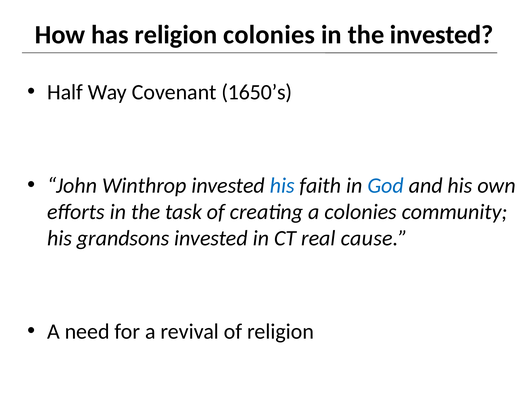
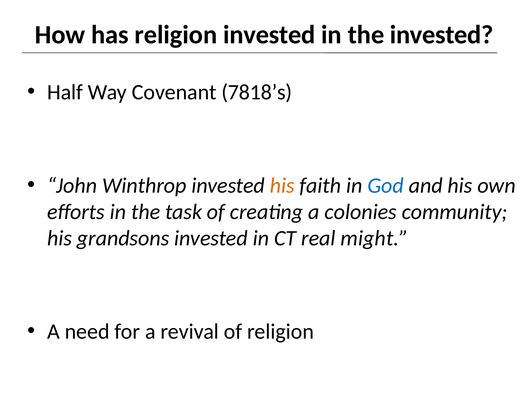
religion colonies: colonies -> invested (269, 35)
1650’s: 1650’s -> 7818’s (257, 92)
his colour: blue -> orange (282, 185)
cause: cause -> might (374, 238)
